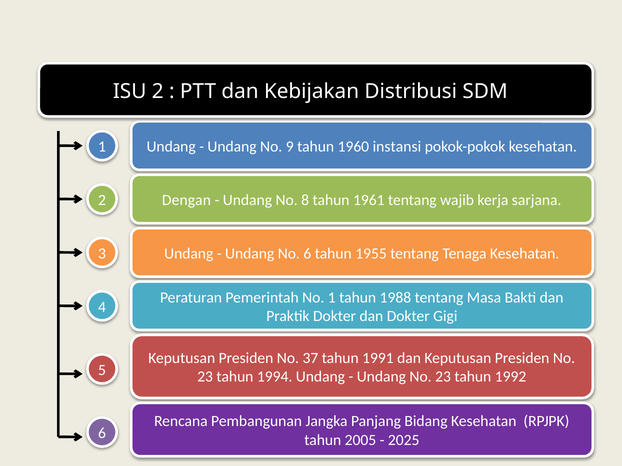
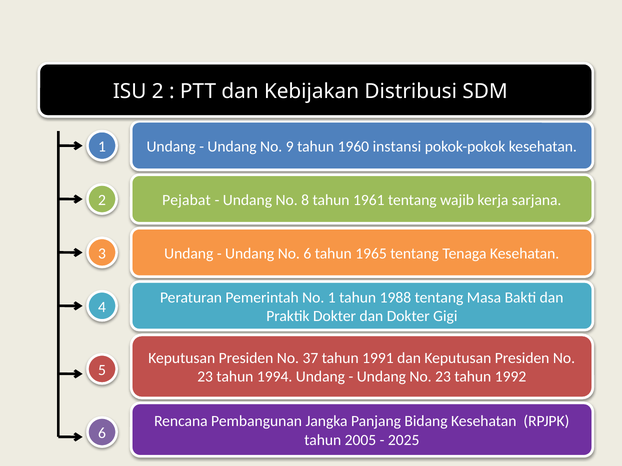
Dengan: Dengan -> Pejabat (186, 200)
1955: 1955 -> 1965 (371, 254)
